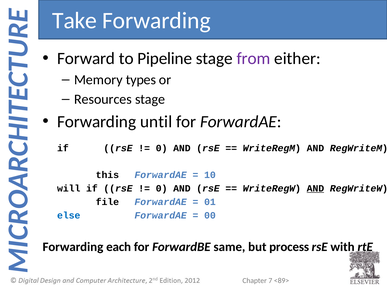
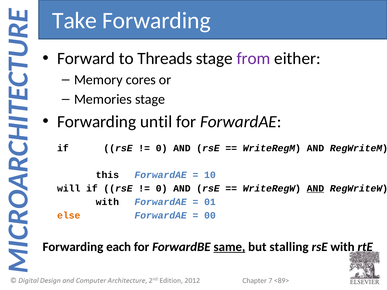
Pipeline: Pipeline -> Threads (165, 59)
types: types -> cores (141, 80)
Resources: Resources -> Memories (103, 99)
file: file -> with (107, 202)
else colour: blue -> orange (69, 216)
same underline: none -> present (229, 247)
process: process -> stalling (289, 247)
